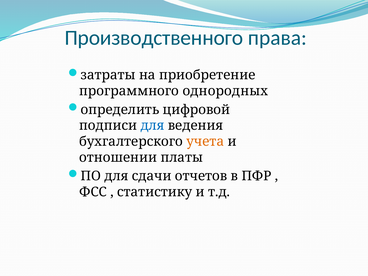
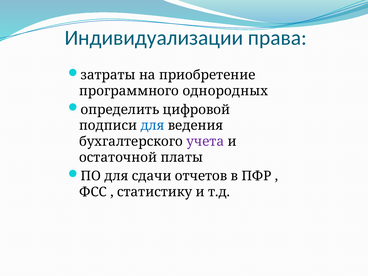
Производственного: Производственного -> Индивидуализации (154, 38)
учета colour: orange -> purple (205, 142)
отношении: отношении -> остаточной (118, 157)
